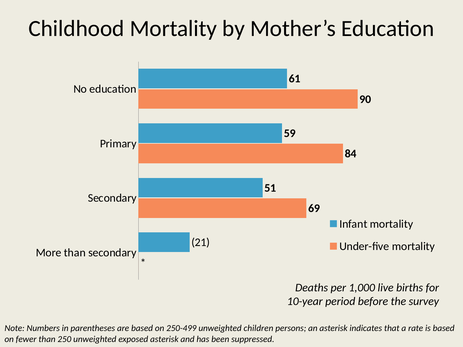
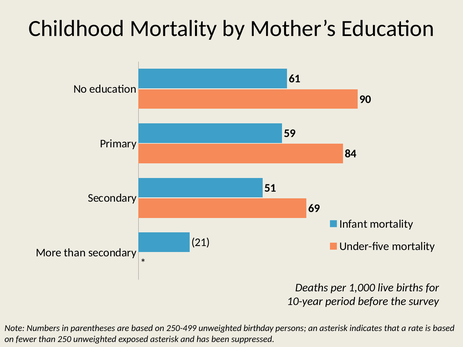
children: children -> birthday (259, 329)
